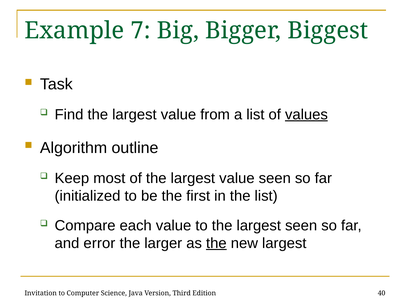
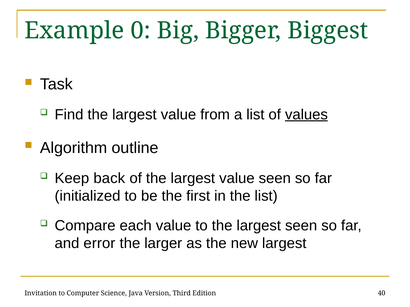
7: 7 -> 0 (141, 31)
most: most -> back (109, 178)
the underline: present -> none (216, 244)
